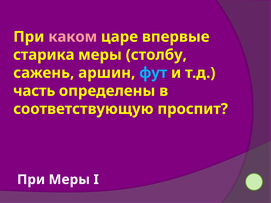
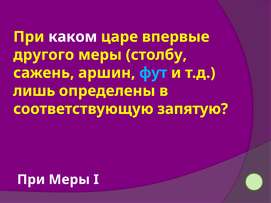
каком colour: pink -> white (73, 37)
старика: старика -> другого (44, 55)
часть: часть -> лишь (34, 91)
проспит: проспит -> запятую (193, 109)
